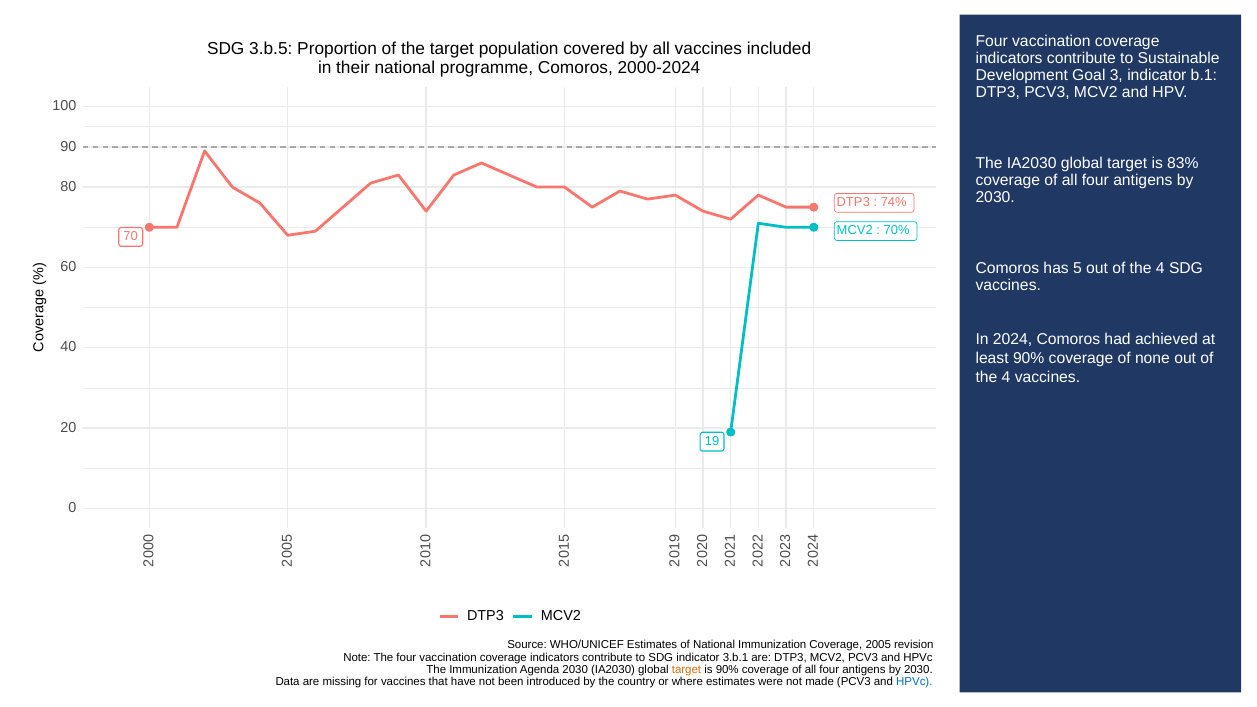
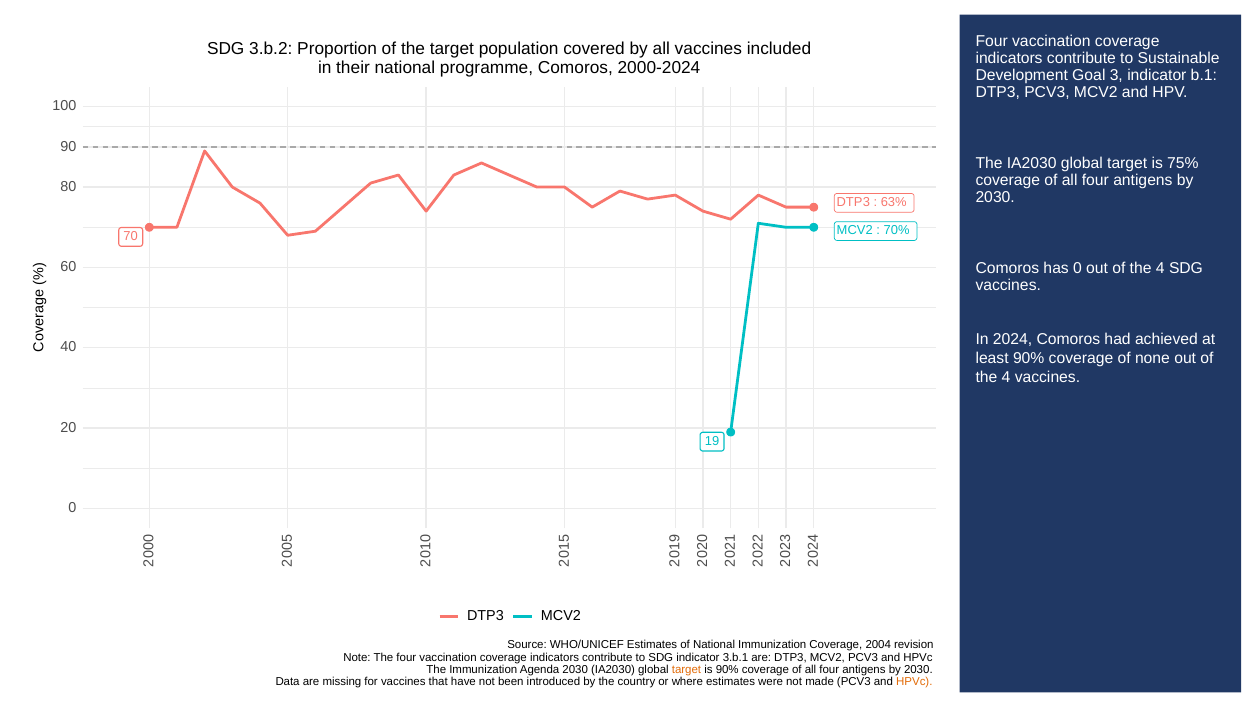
3.b.5: 3.b.5 -> 3.b.2 (271, 49)
83%: 83% -> 75% (1183, 163)
74%: 74% -> 63% (894, 202)
has 5: 5 -> 0 (1077, 268)
2005: 2005 -> 2004 (878, 645)
HPVc colour: blue -> orange (914, 682)
